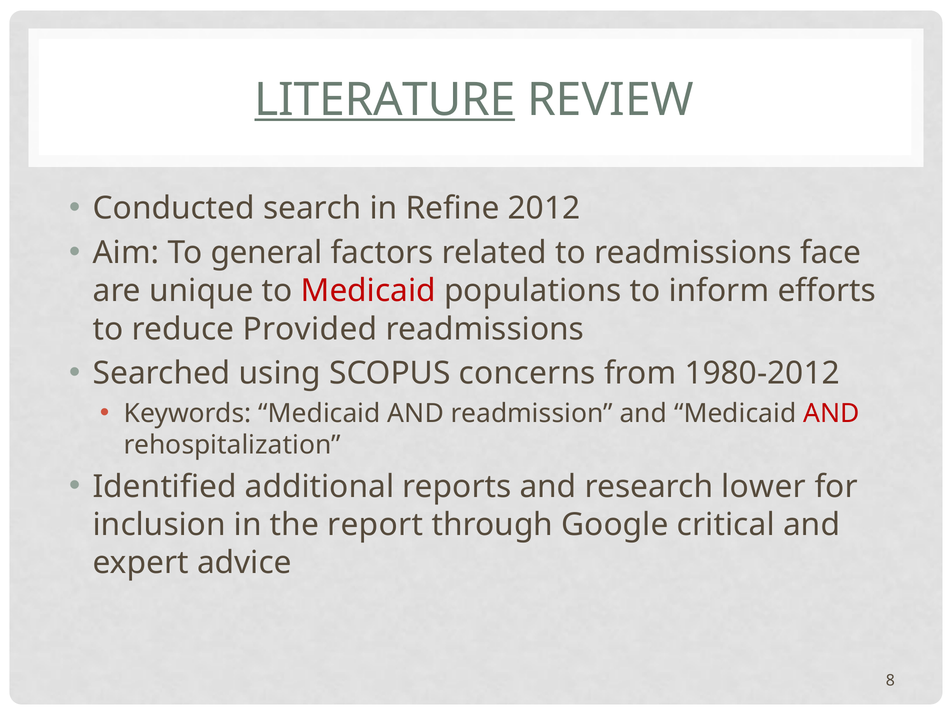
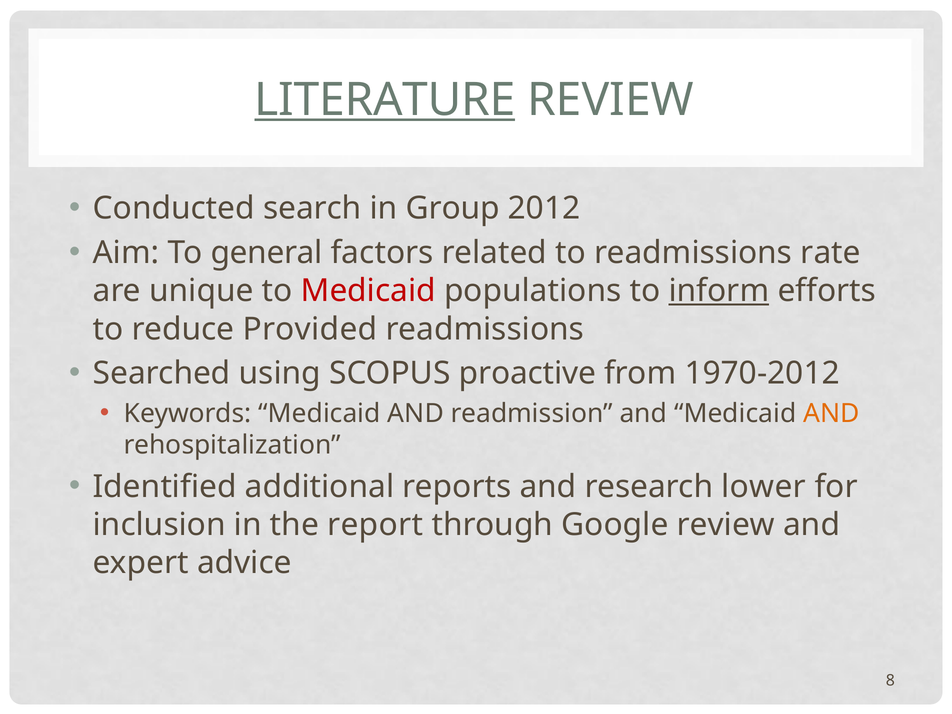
Refine: Refine -> Group (453, 208)
face: face -> rate (831, 253)
inform underline: none -> present (719, 291)
concerns: concerns -> proactive (527, 373)
1980-2012: 1980-2012 -> 1970-2012 (762, 373)
AND colour: red -> orange (831, 413)
Google critical: critical -> review (726, 525)
